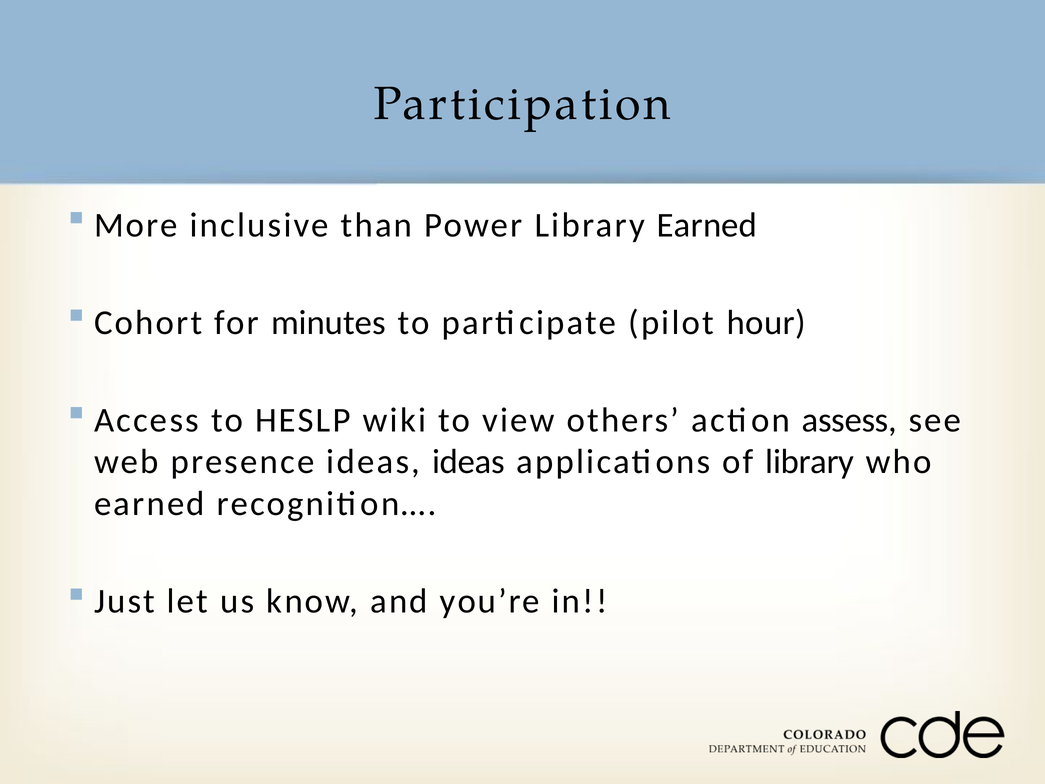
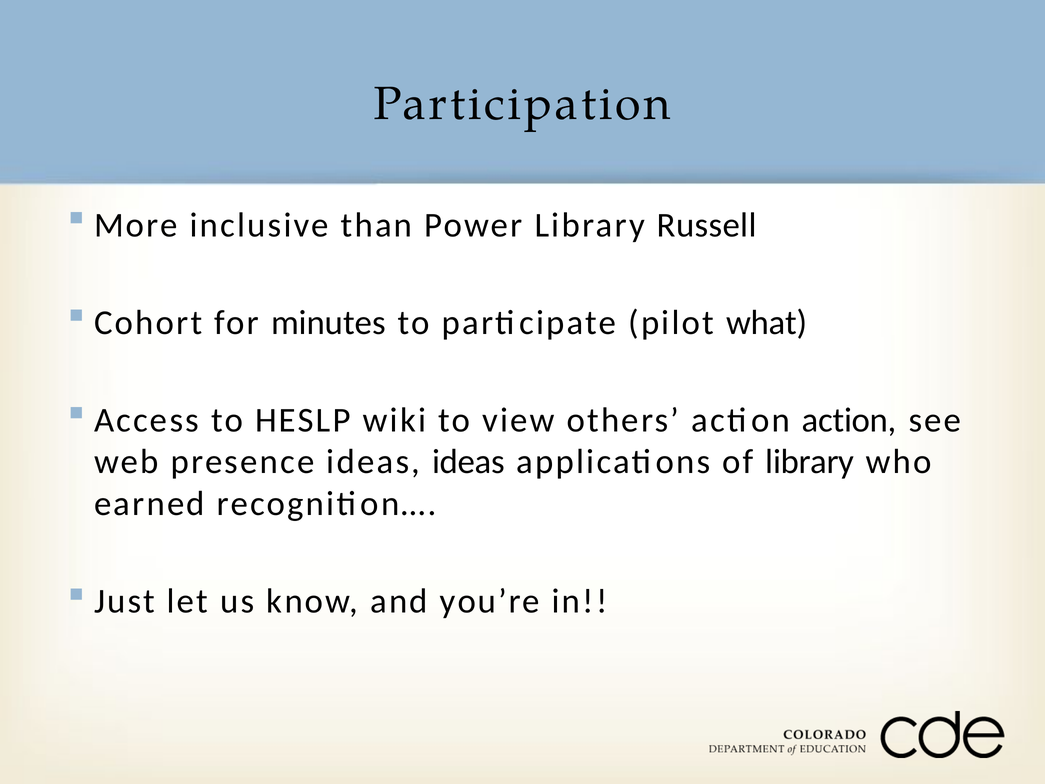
Library Earned: Earned -> Russell (707, 225)
hour: hour -> what (767, 323)
action assess: assess -> action (849, 420)
